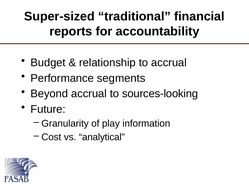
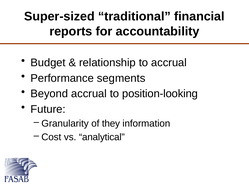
sources-looking: sources-looking -> position-looking (160, 94)
play: play -> they (111, 123)
